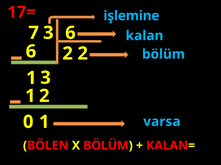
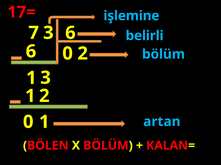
kalan: kalan -> belirli (145, 36)
2: 2 -> 0 (68, 54)
varsa: varsa -> artan (162, 122)
